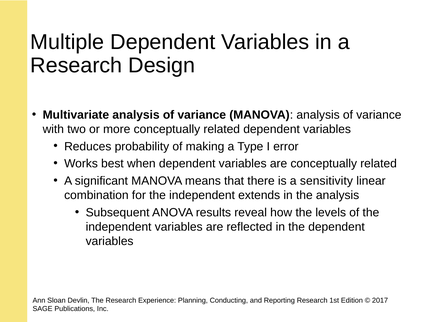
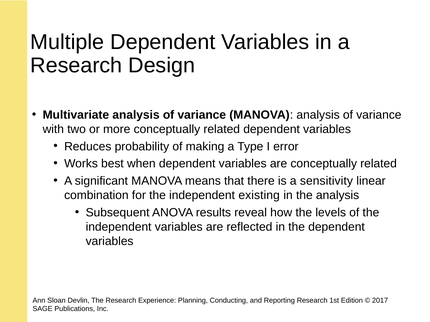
extends: extends -> existing (259, 196)
